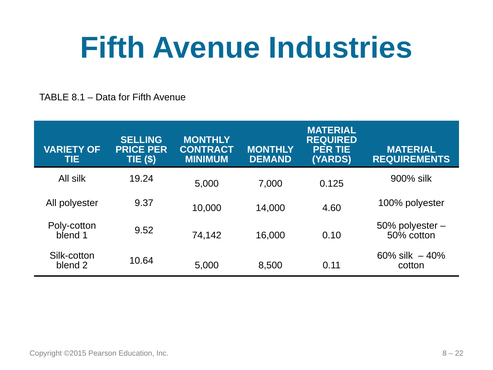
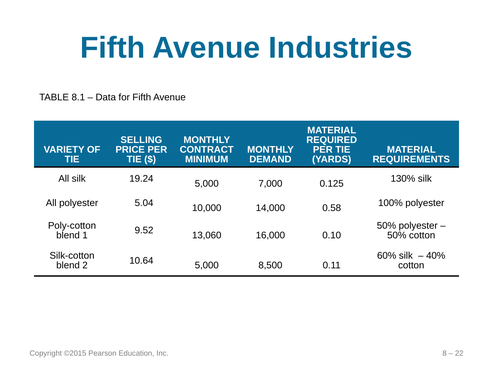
900%: 900% -> 130% (403, 179)
9.37: 9.37 -> 5.04 (144, 203)
4.60: 4.60 -> 0.58 (332, 208)
74,142: 74,142 -> 13,060 (207, 235)
